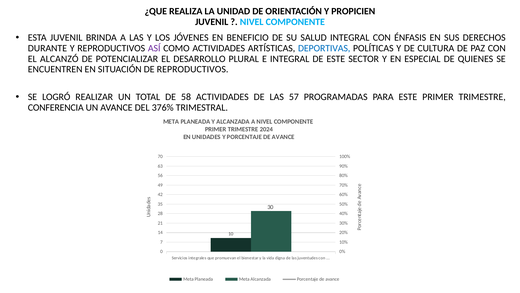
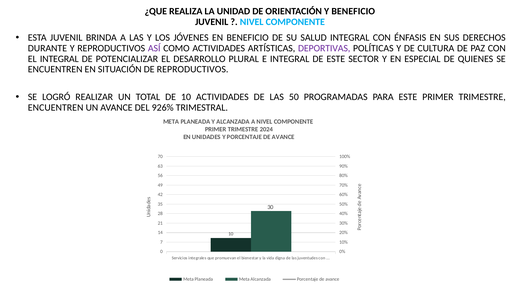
Y PROPICIEN: PROPICIEN -> BENEFICIO (353, 11)
DEPORTIVAS colour: blue -> purple (324, 48)
EL ALCANZÓ: ALCANZÓ -> INTEGRAL (59, 59)
DE 58: 58 -> 10 (186, 97)
57: 57 -> 50 (294, 97)
CONFERENCIA: CONFERENCIA -> ENCUENTREN (56, 107)
376%: 376% -> 926% (163, 107)
